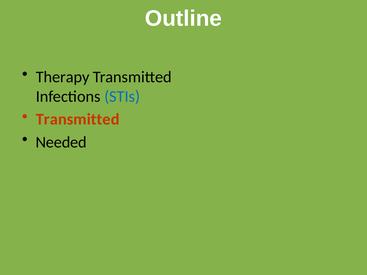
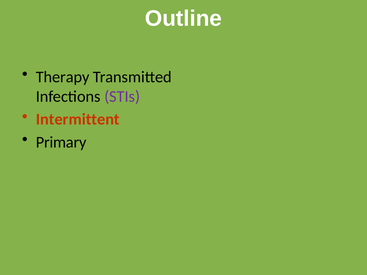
STIs colour: blue -> purple (122, 97)
Transmitted: Transmitted -> Intermittent (78, 119)
Needed: Needed -> Primary (61, 142)
